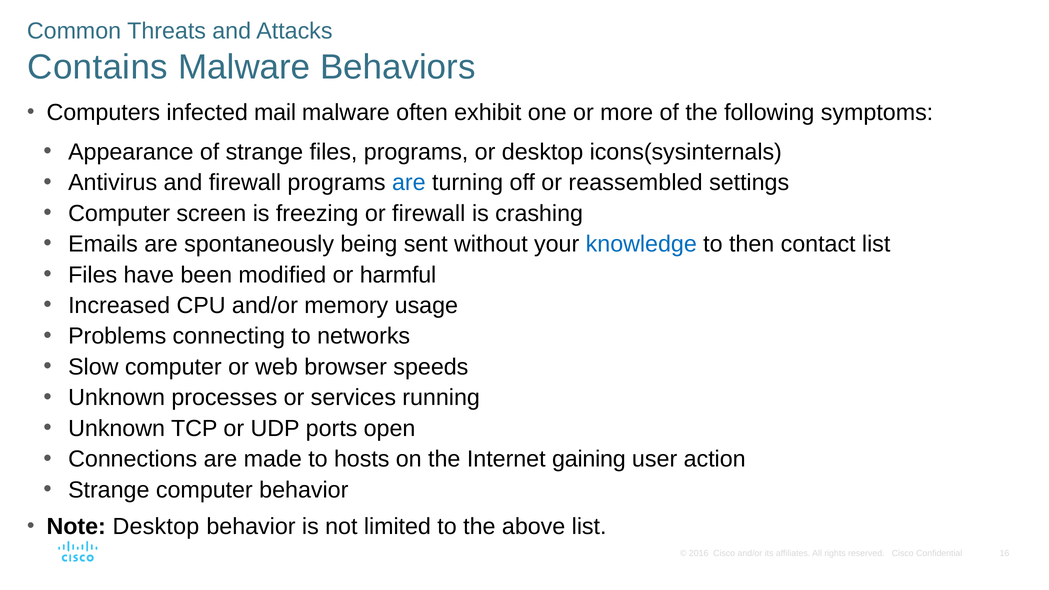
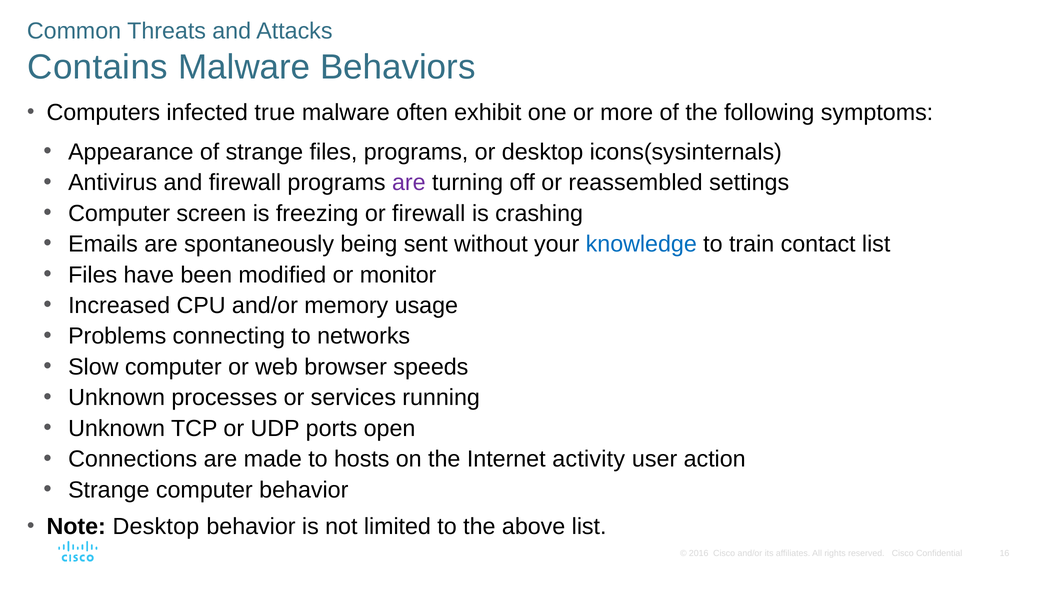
mail: mail -> true (275, 112)
are colour: blue -> purple (409, 183)
then: then -> train (752, 244)
harmful: harmful -> monitor (398, 275)
gaining: gaining -> activity (589, 459)
